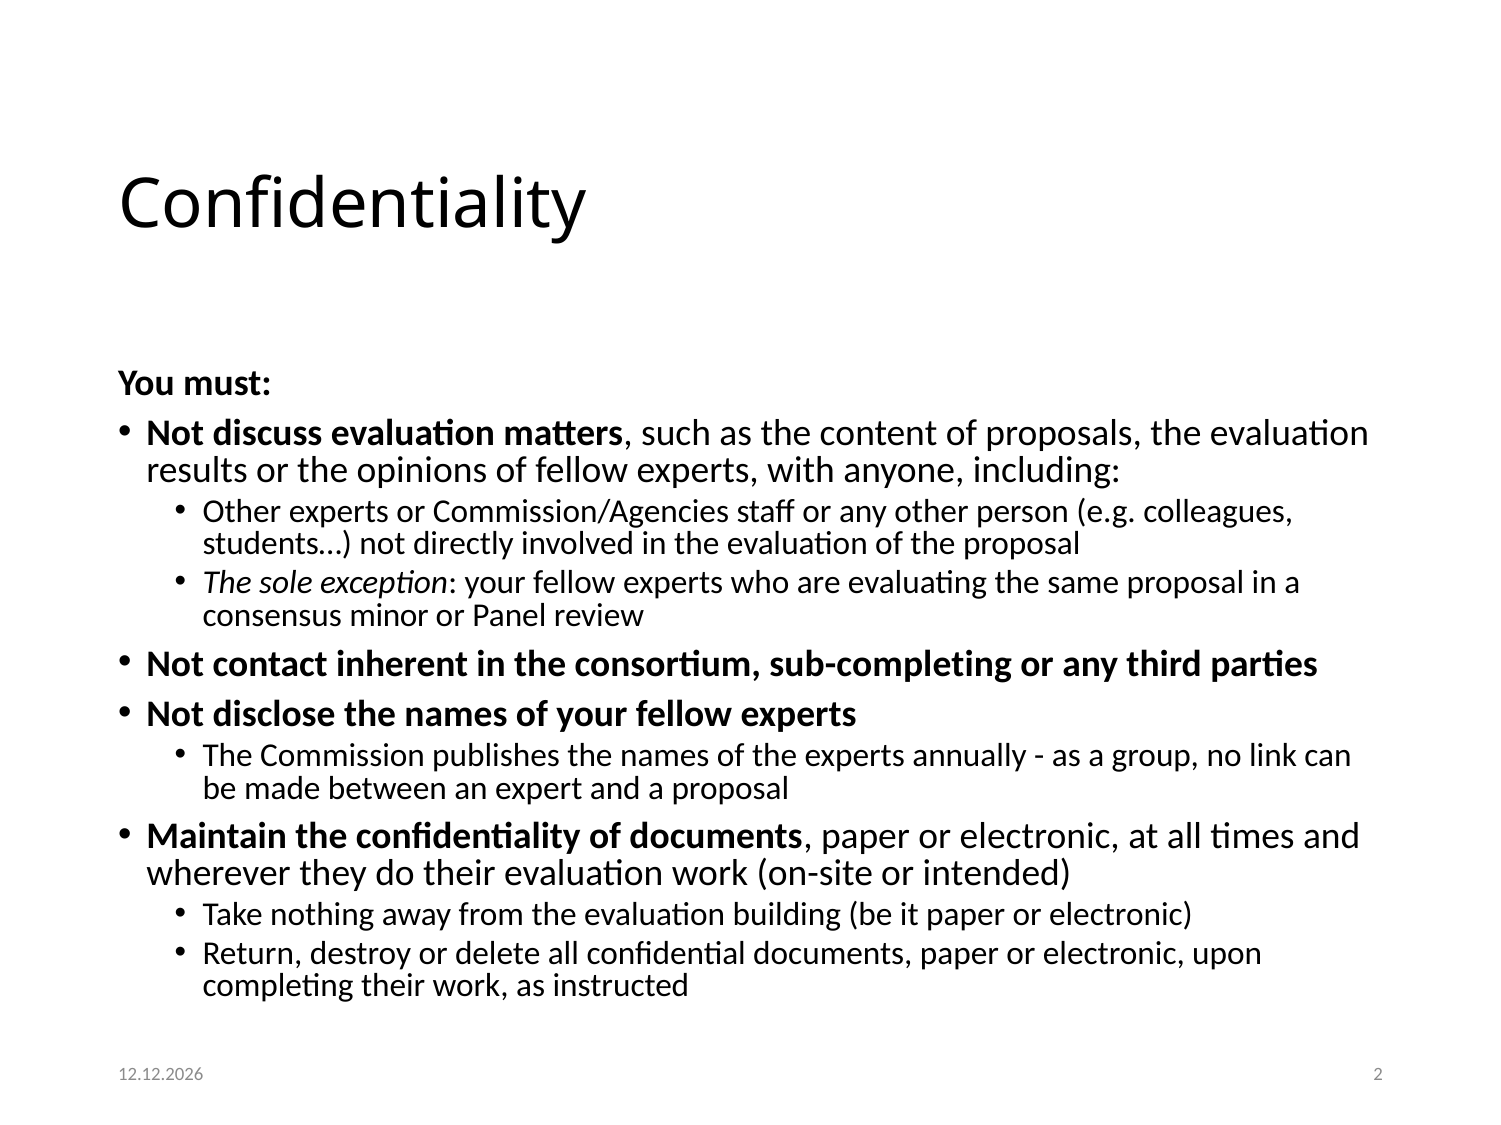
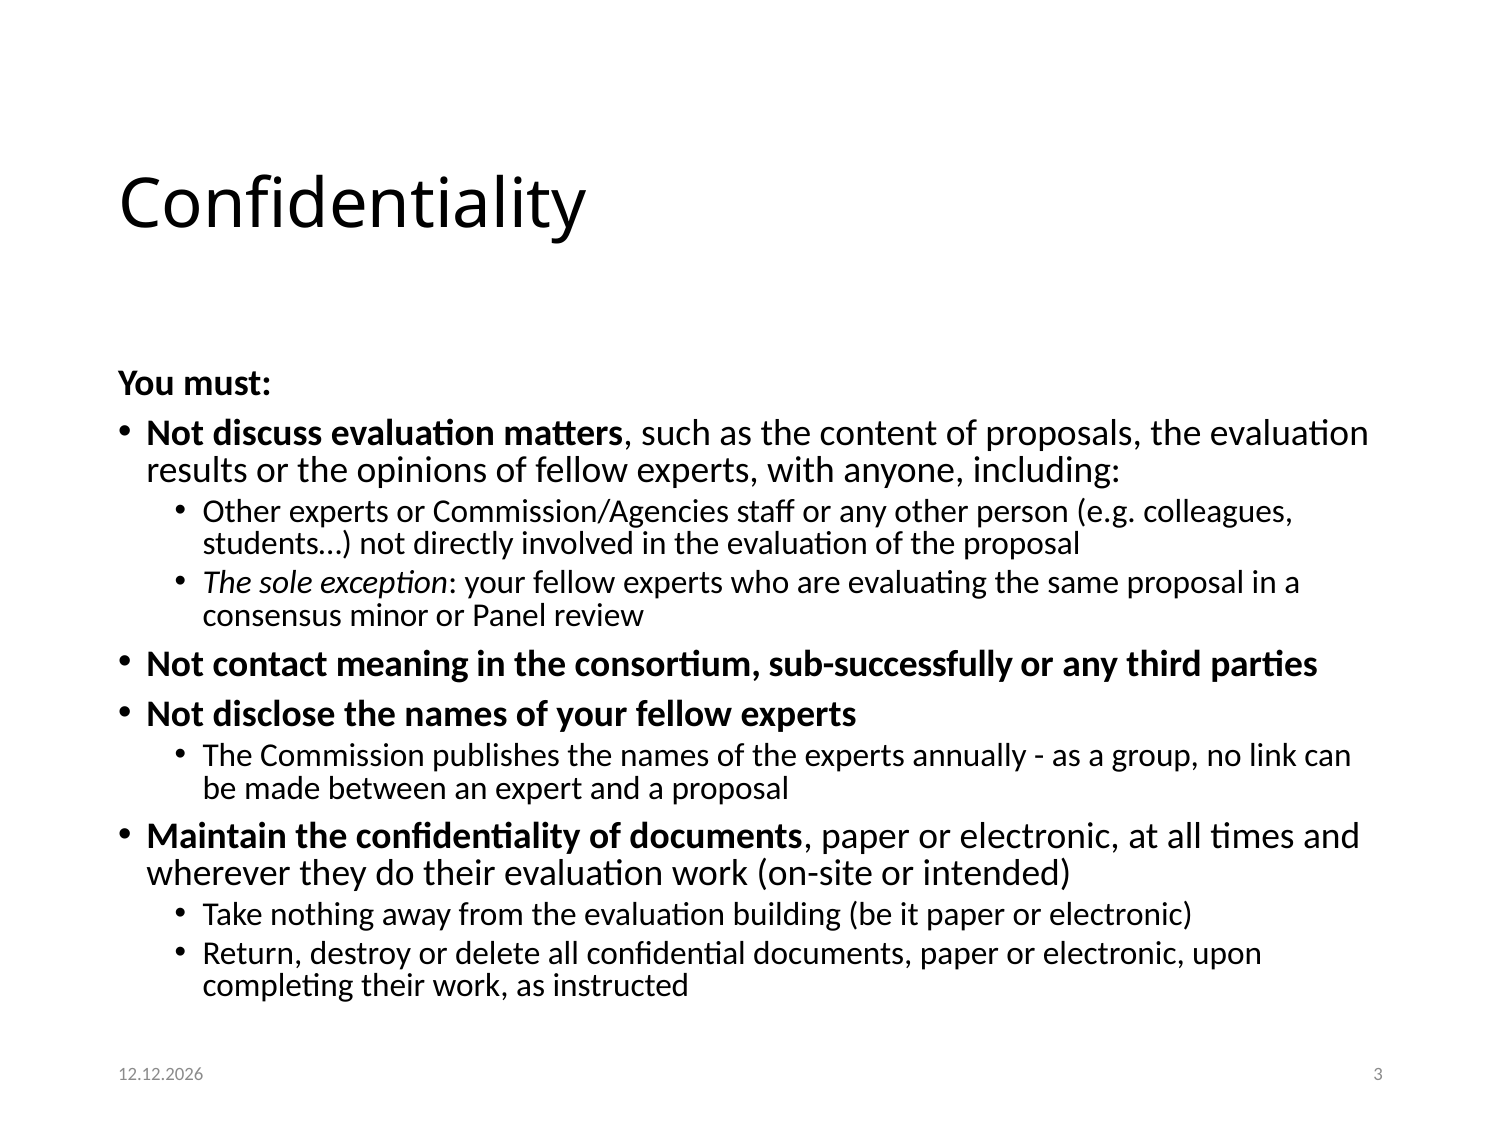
inherent: inherent -> meaning (402, 664)
sub-completing: sub-completing -> sub-successfully (891, 664)
2: 2 -> 3 (1378, 1075)
